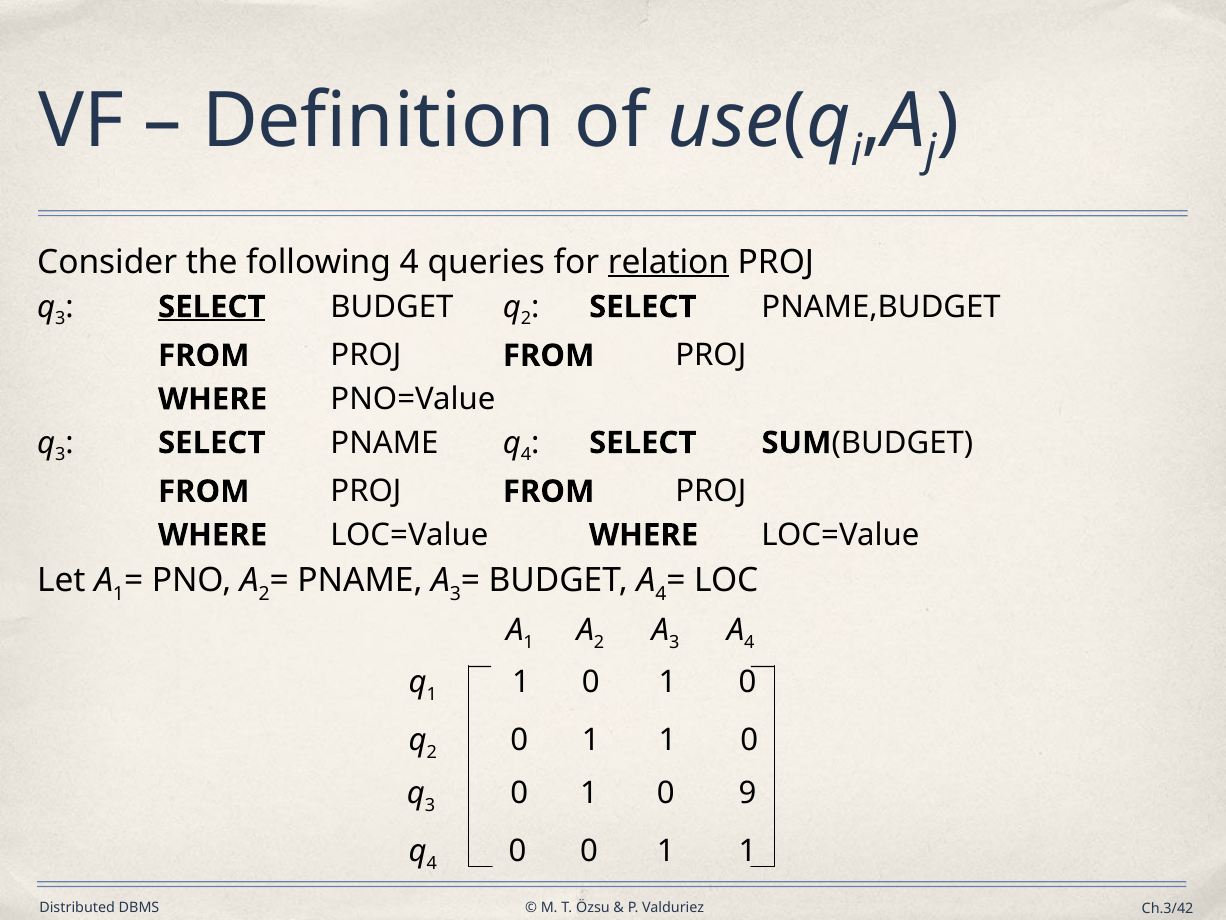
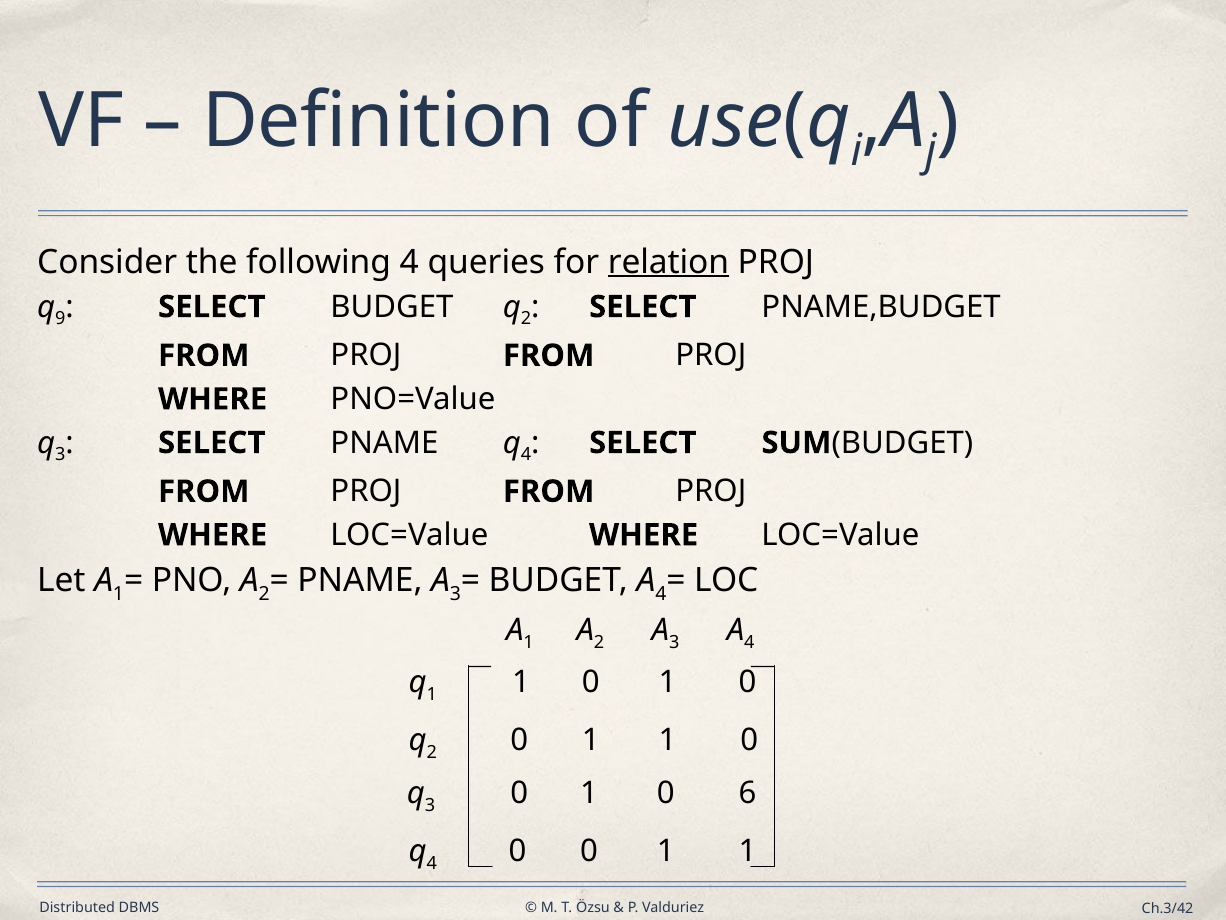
3: 3 -> 9 (60, 319)
SELECT underline: present -> none (212, 307)
9: 9 -> 6 (748, 793)
